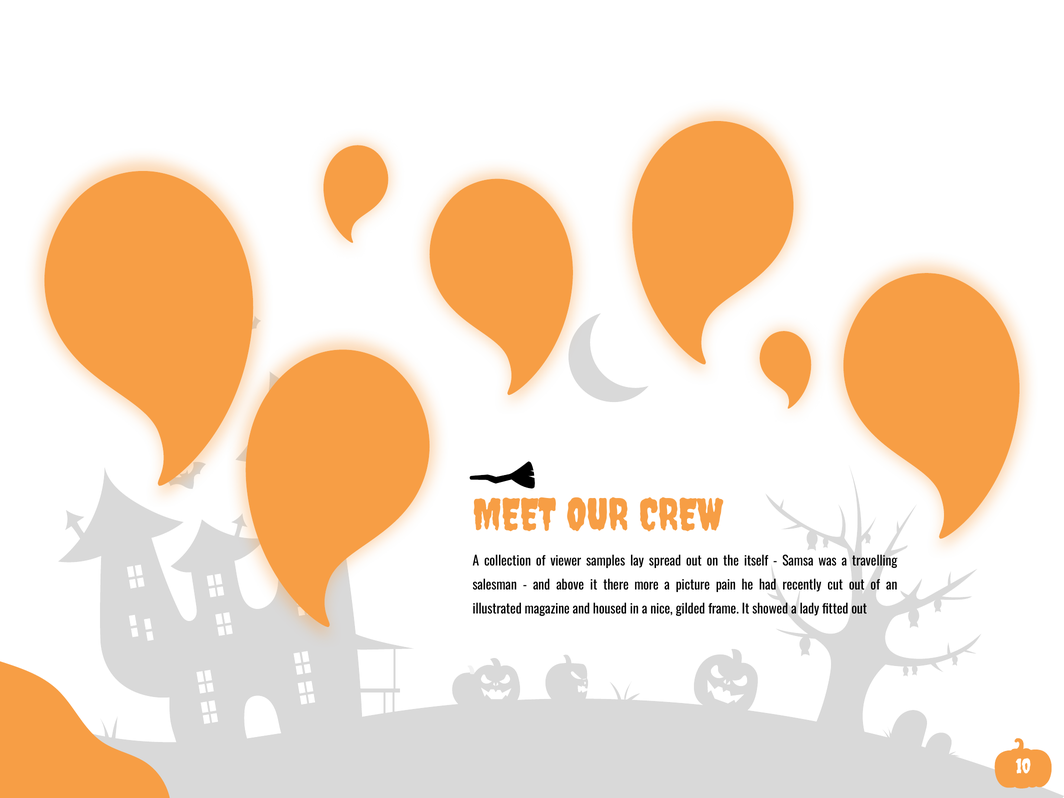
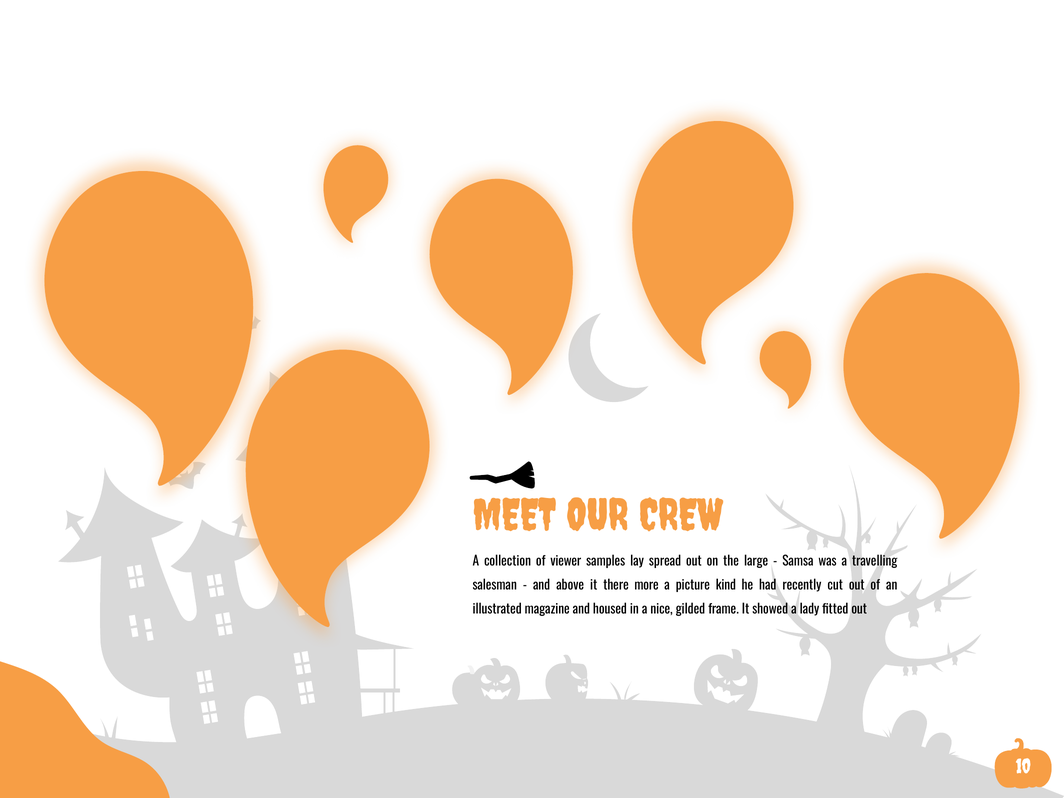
itself: itself -> large (756, 561)
pain: pain -> kind (726, 585)
